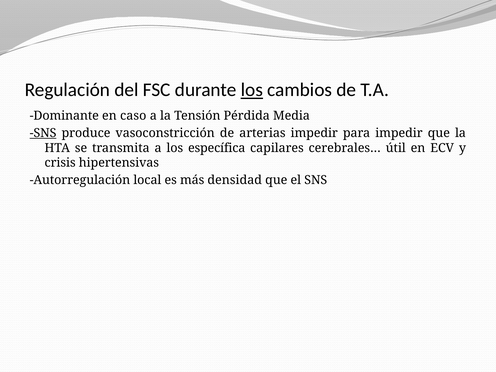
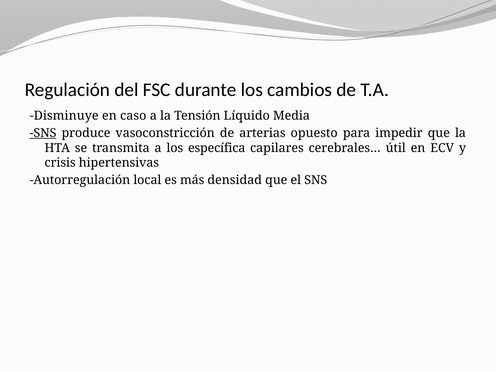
los underline: present -> none (252, 90)
Dominante: Dominante -> Disminuye (64, 116)
Pérdida: Pérdida -> Líquido (247, 116)
arterias impedir: impedir -> opuesto (314, 133)
